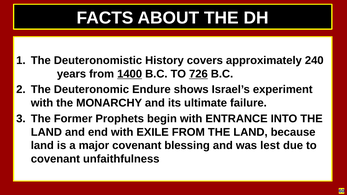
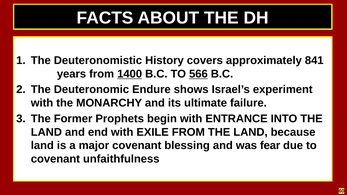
240: 240 -> 841 (314, 60)
726: 726 -> 566 (198, 74)
lest: lest -> fear (270, 146)
